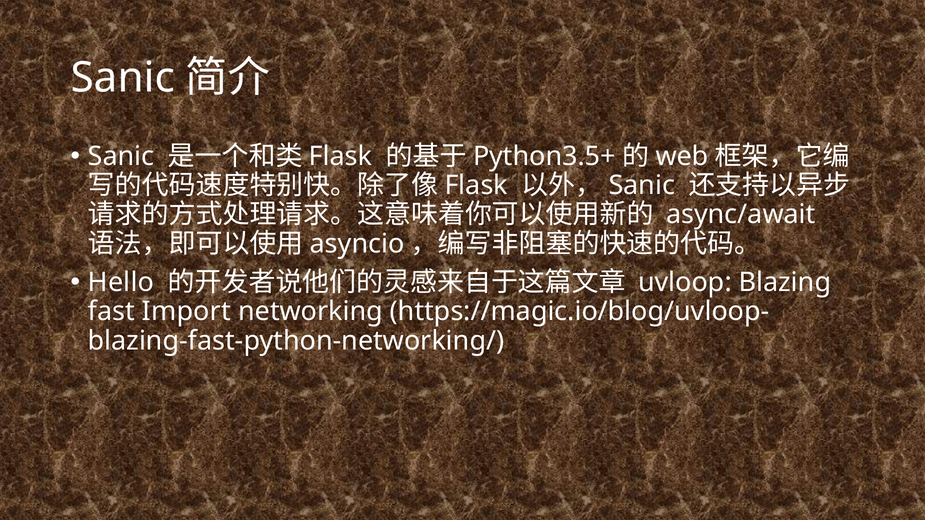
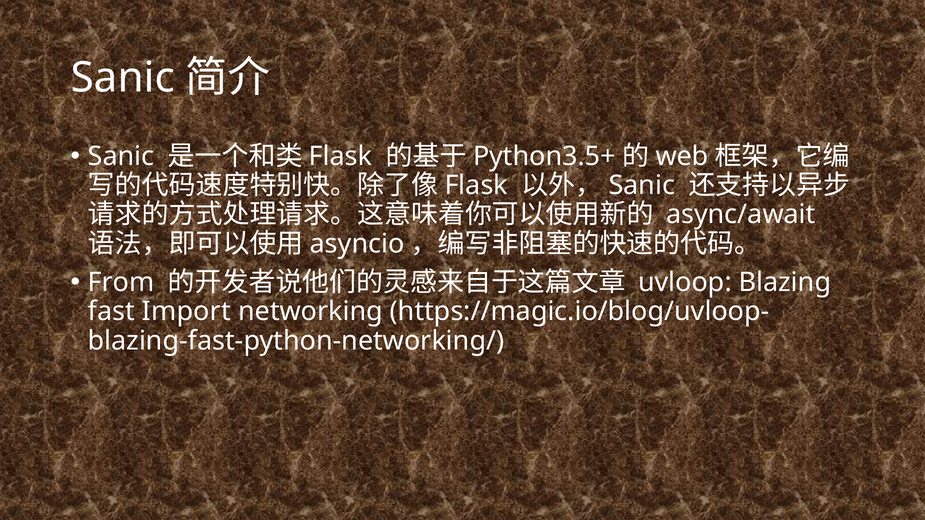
Hello: Hello -> From (121, 283)
